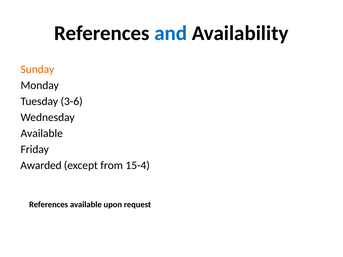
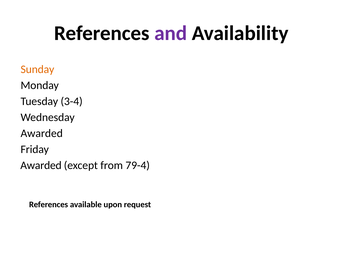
and colour: blue -> purple (171, 33)
3-6: 3-6 -> 3-4 (72, 101)
Available: Available -> Awarded (42, 133)
15-4: 15-4 -> 79-4 (138, 165)
